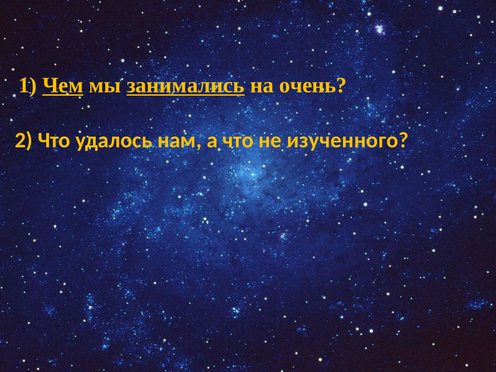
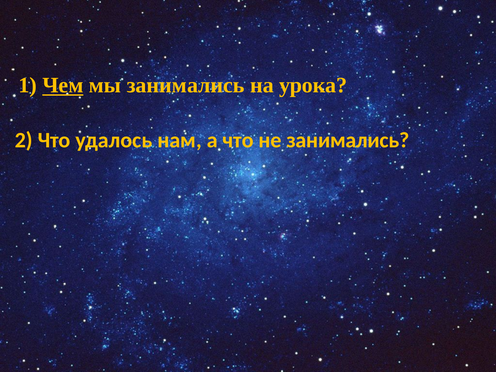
занимались underline: present -> none (186, 85)
очень: очень -> урока (313, 85)
не изученного: изученного -> занимались (348, 140)
